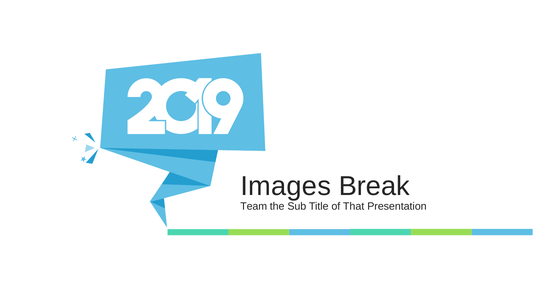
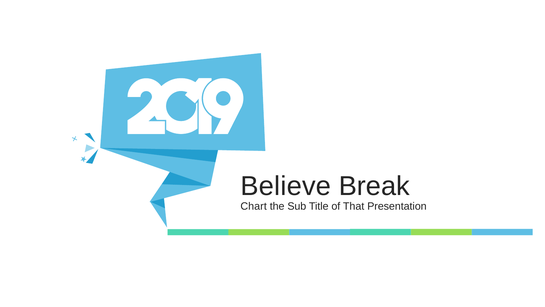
Images: Images -> Believe (286, 186)
Team: Team -> Chart (254, 206)
